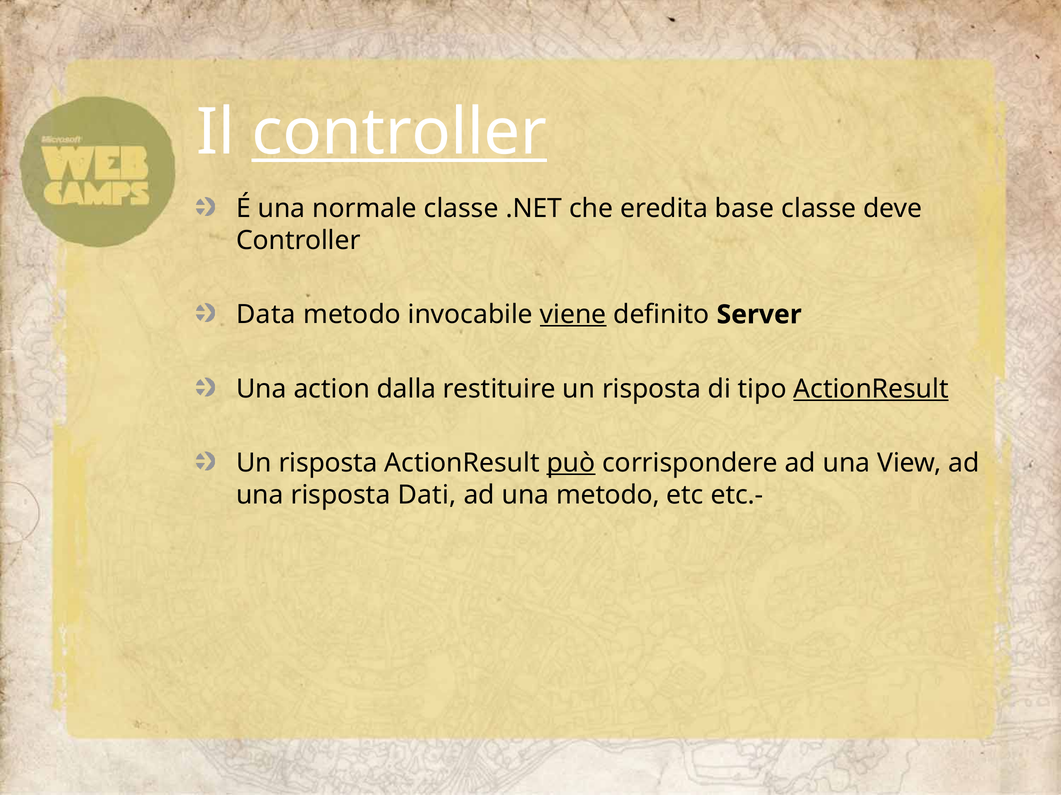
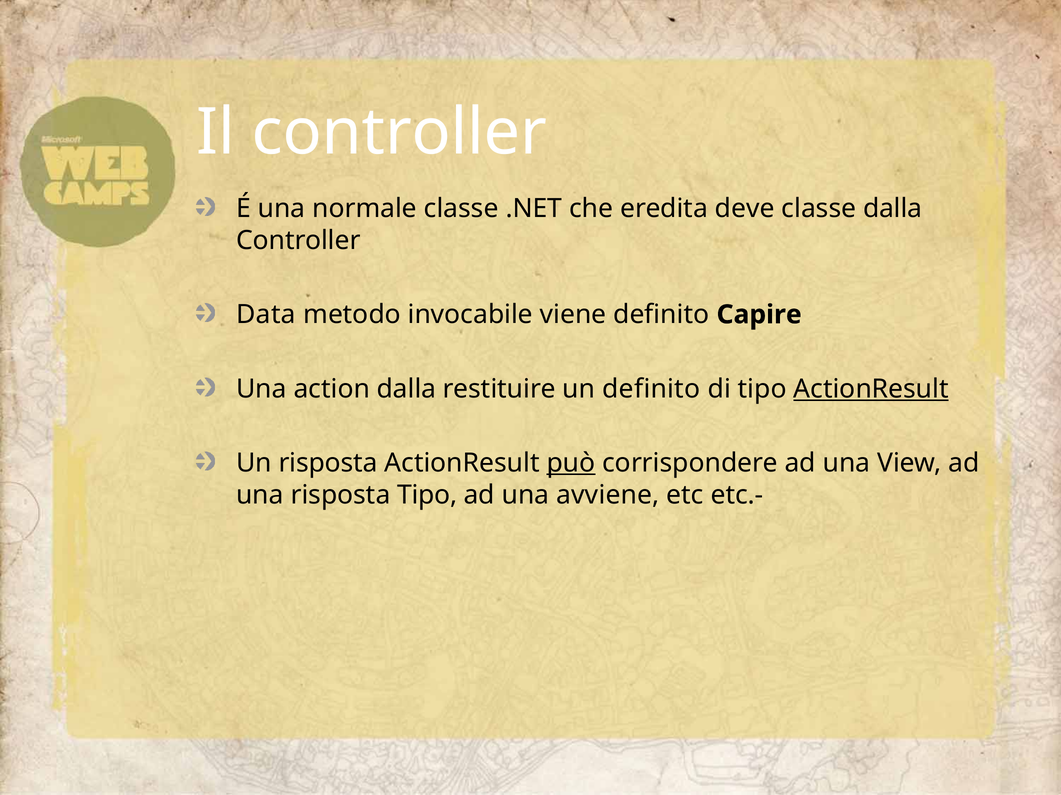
controller underline: present -> none (399, 132)
base: base -> deve (745, 209)
classe deve: deve -> dalla (893, 209)
viene underline: present -> none (573, 315)
Server: Server -> Capire (759, 315)
restituire un risposta: risposta -> definito (651, 389)
risposta Dati: Dati -> Tipo (427, 495)
una metodo: metodo -> avviene (608, 495)
